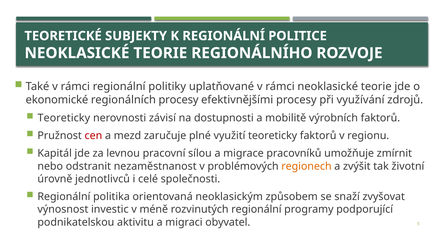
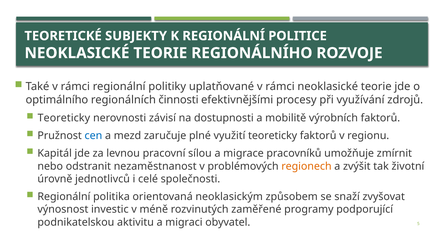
ekonomické: ekonomické -> optimálního (57, 100)
regionálních procesy: procesy -> činnosti (179, 100)
cen colour: red -> blue (93, 135)
rozvinutých regionální: regionální -> zaměřené (256, 209)
